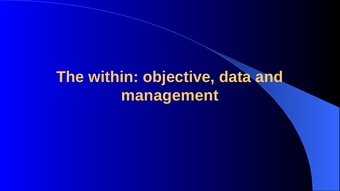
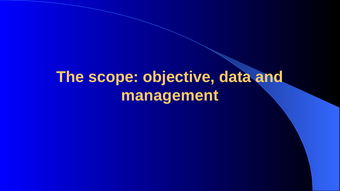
within: within -> scope (114, 77)
